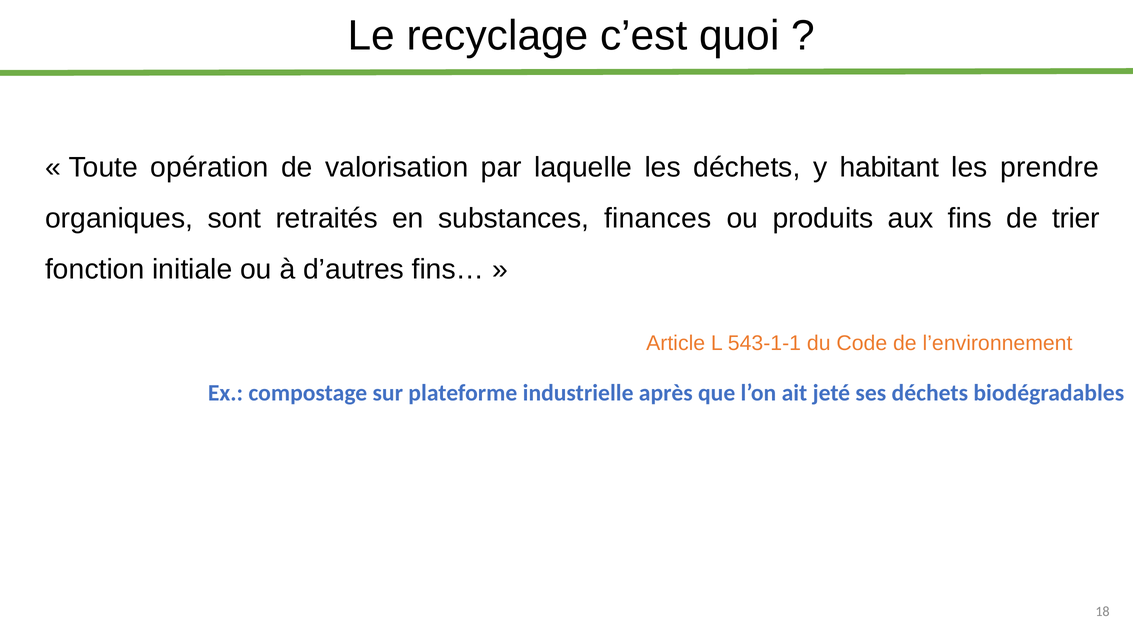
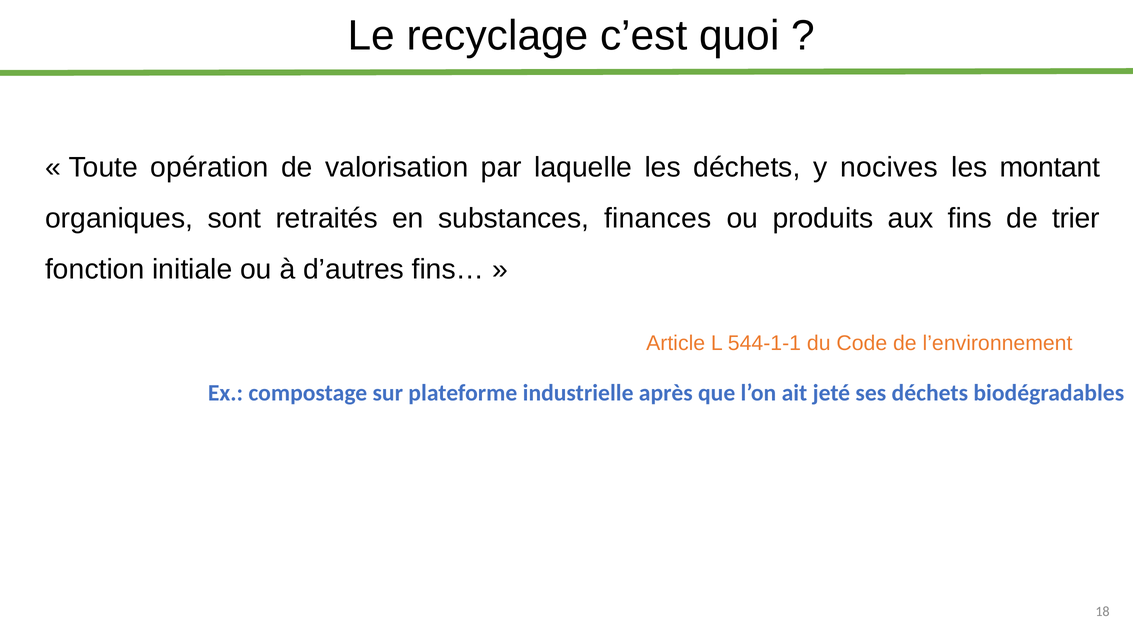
habitant: habitant -> nocives (889, 167)
prendre: prendre -> montant (1050, 167)
543-1-1: 543-1-1 -> 544-1-1 (764, 343)
